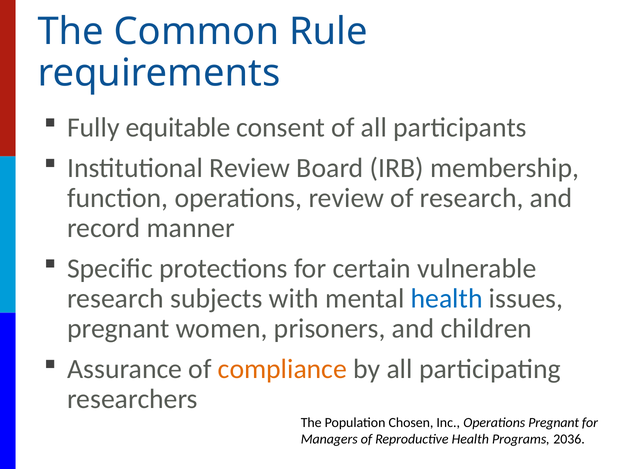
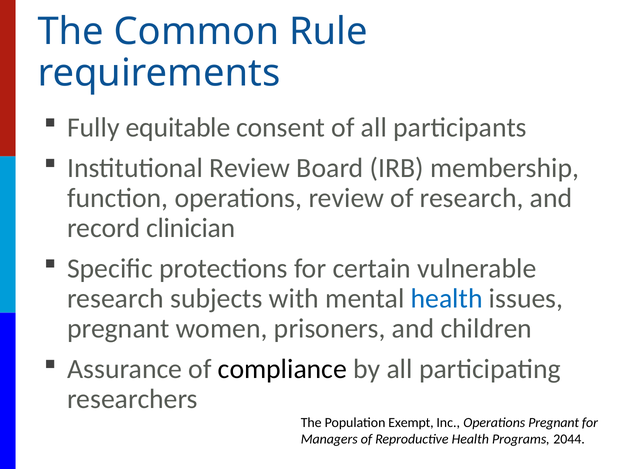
manner: manner -> clinician (191, 228)
compliance colour: orange -> black (282, 369)
Chosen: Chosen -> Exempt (411, 422)
2036: 2036 -> 2044 (569, 439)
